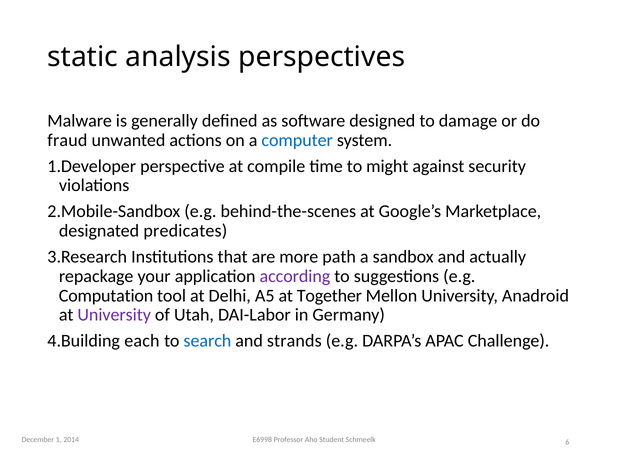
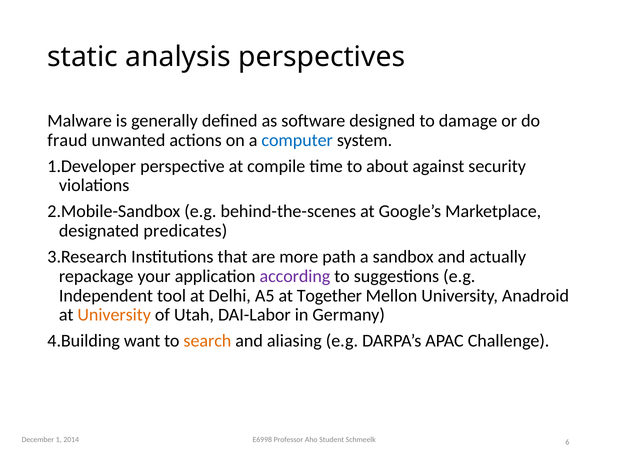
might: might -> about (387, 166)
Computation: Computation -> Independent (106, 296)
University colour: purple -> orange (114, 315)
each: each -> want (142, 341)
search colour: blue -> orange (207, 341)
strands: strands -> aliasing (294, 341)
